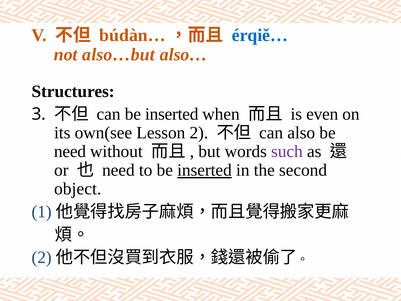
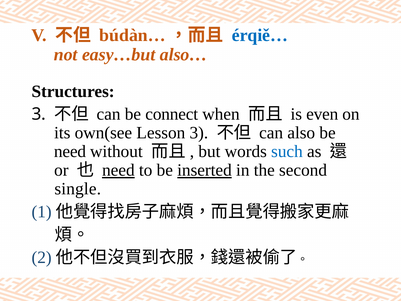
also…but: also…but -> easy…but (119, 55)
can be inserted: inserted -> connect (172, 114)
Lesson 2: 2 -> 3 (199, 133)
such colour: purple -> blue (287, 151)
need underline: none -> present (118, 170)
object: object -> single (78, 189)
